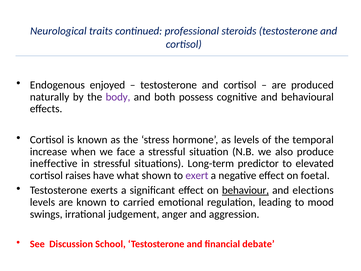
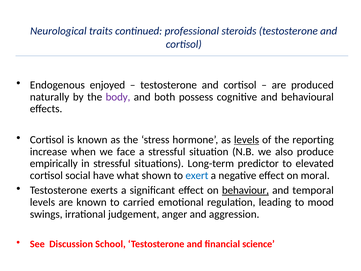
levels underline: none -> present (247, 140)
temporal: temporal -> reporting (313, 140)
ineffective: ineffective -> empirically (54, 163)
raises: raises -> social (78, 175)
exert colour: purple -> blue (197, 175)
foetal: foetal -> moral (315, 175)
elections: elections -> temporal (313, 190)
debate: debate -> science (258, 244)
